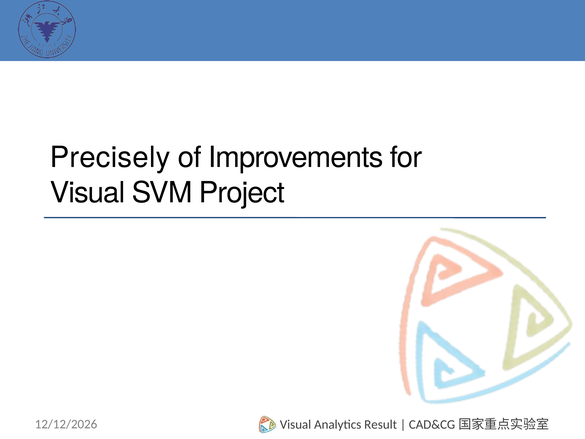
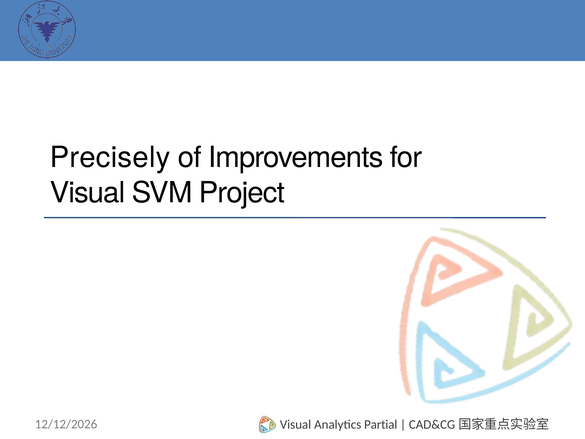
Result: Result -> Partial (381, 424)
